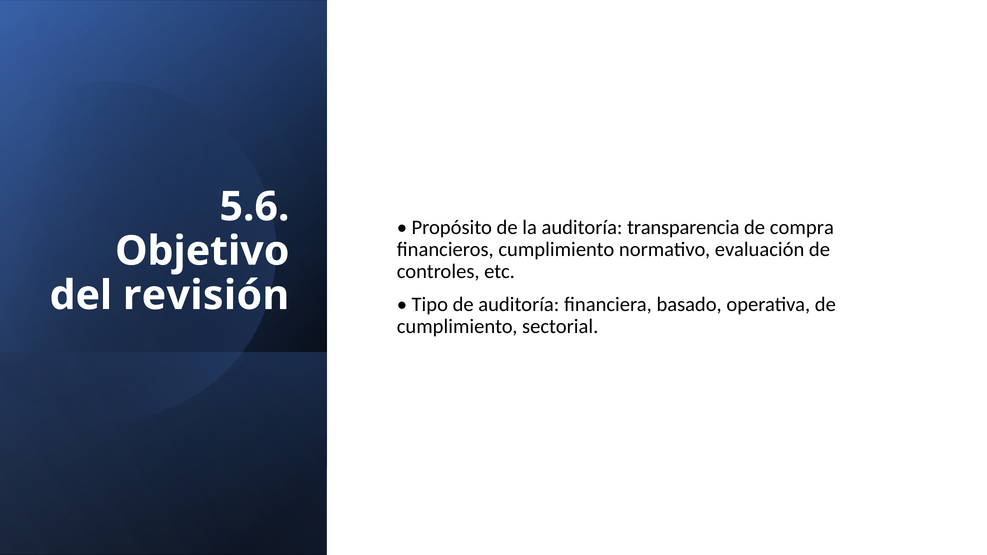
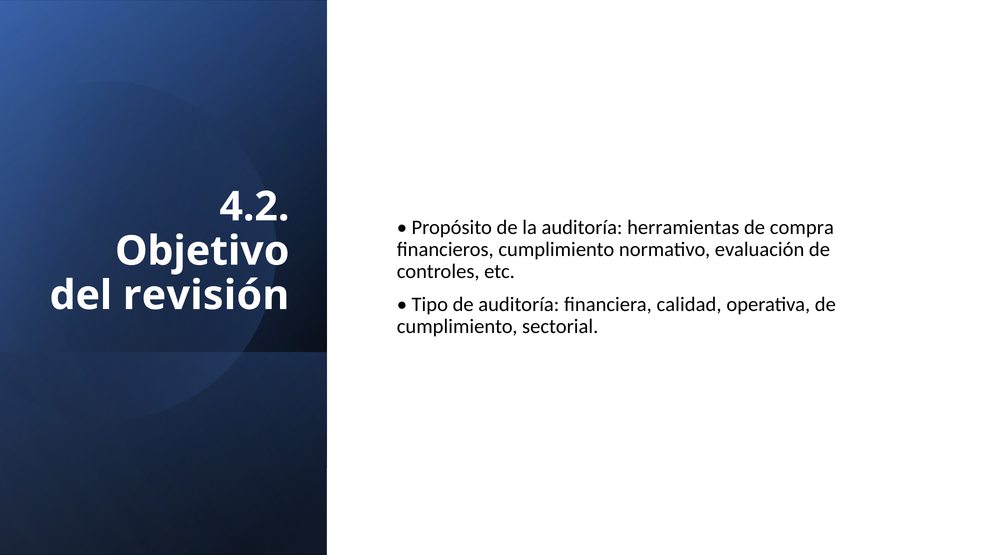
5.6: 5.6 -> 4.2 (254, 207)
transparencia: transparencia -> herramientas (683, 227)
basado: basado -> calidad (689, 304)
